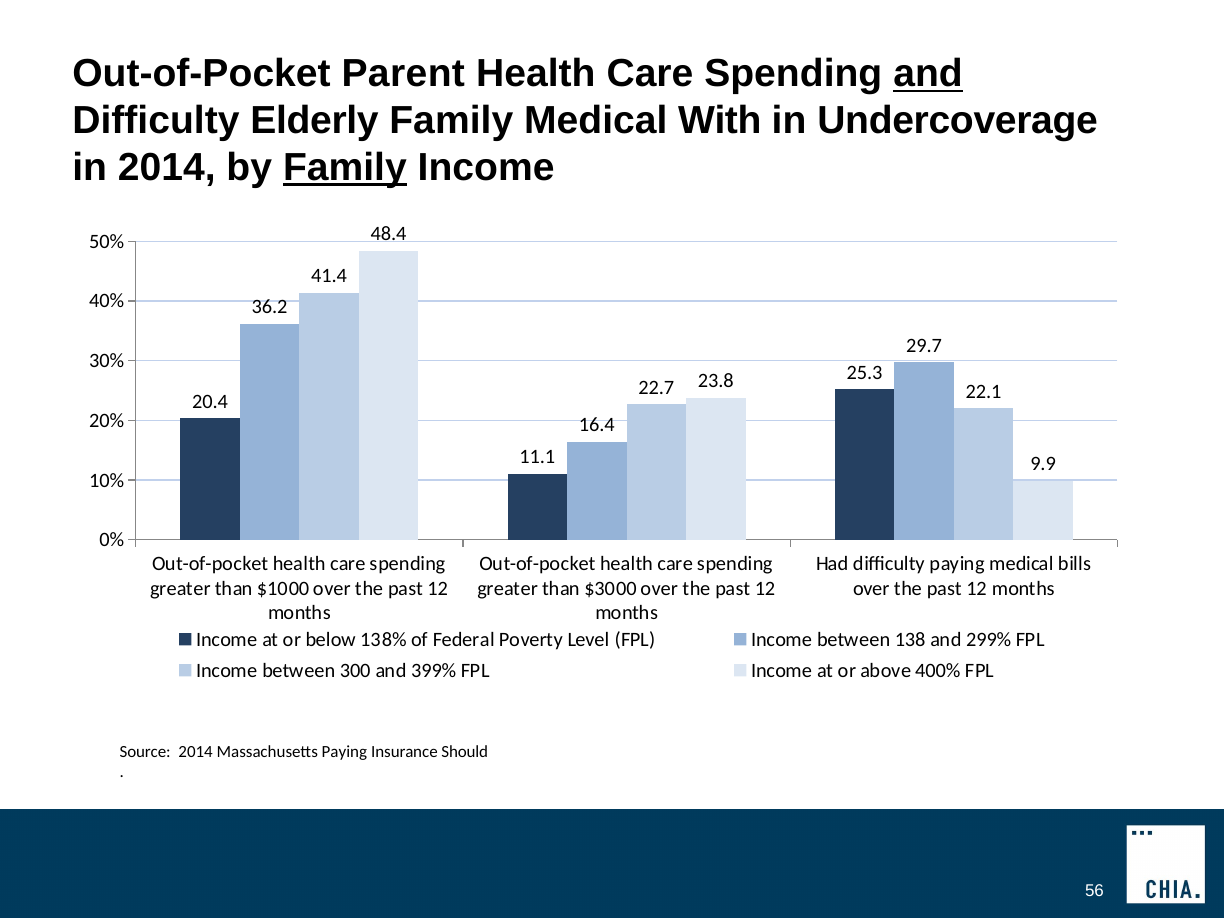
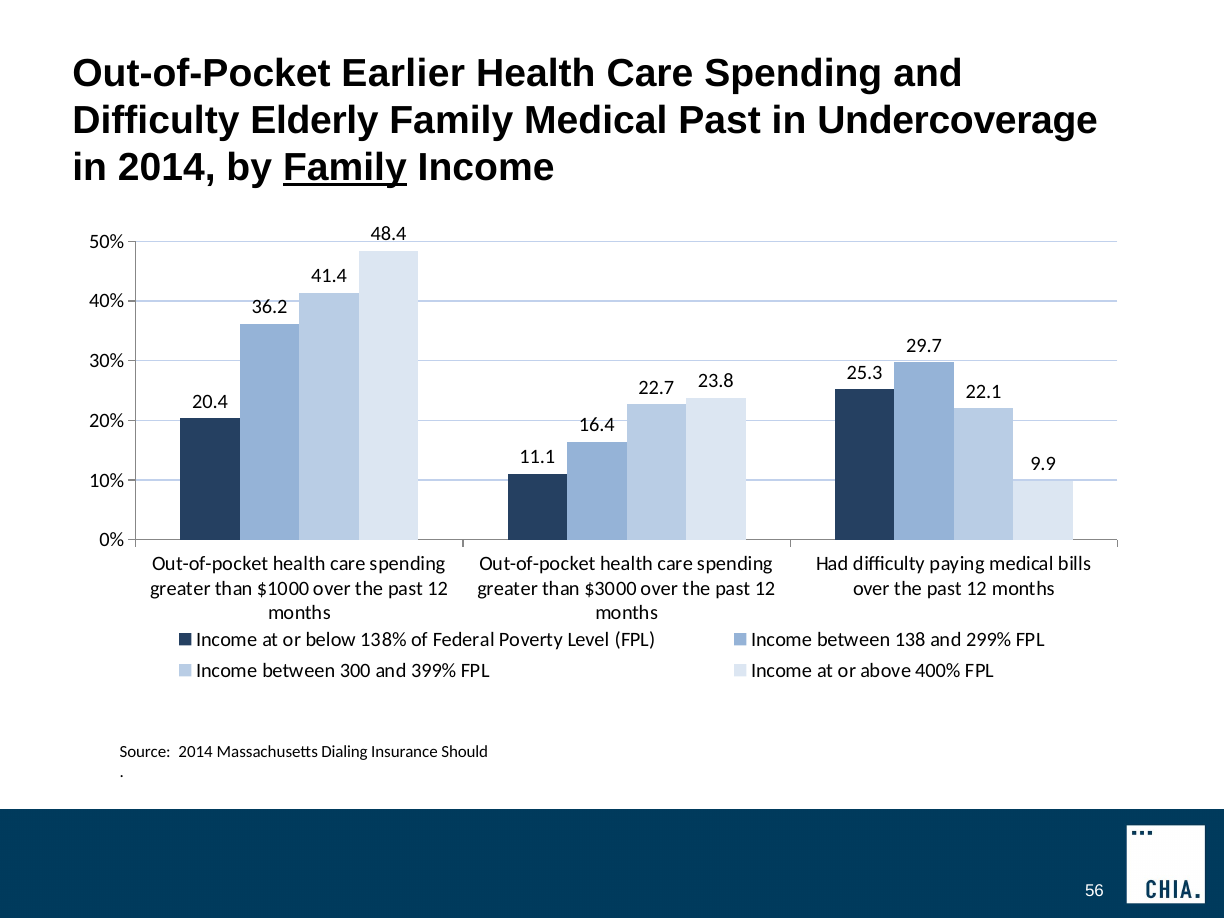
Parent: Parent -> Earlier (403, 74)
and underline: present -> none (928, 74)
Medical With: With -> Past (720, 121)
Massachusetts Paying: Paying -> Dialing (344, 752)
